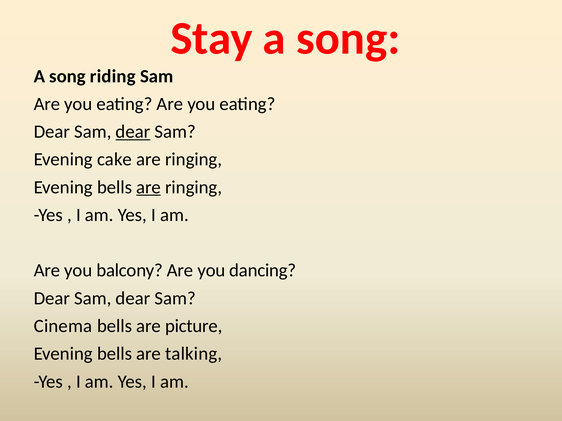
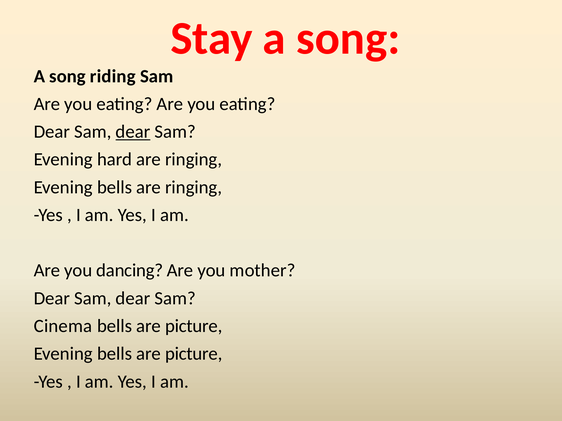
cake: cake -> hard (115, 160)
are underline: present -> none (149, 187)
balcony: balcony -> dancing (130, 271)
dancing: dancing -> mother (263, 271)
Evening bells are talking: talking -> picture (194, 354)
